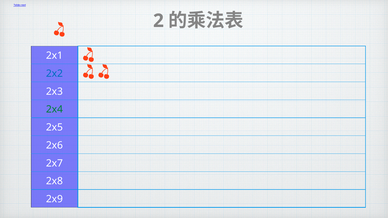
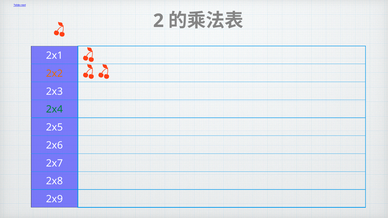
2x2 colour: blue -> orange (54, 74)
